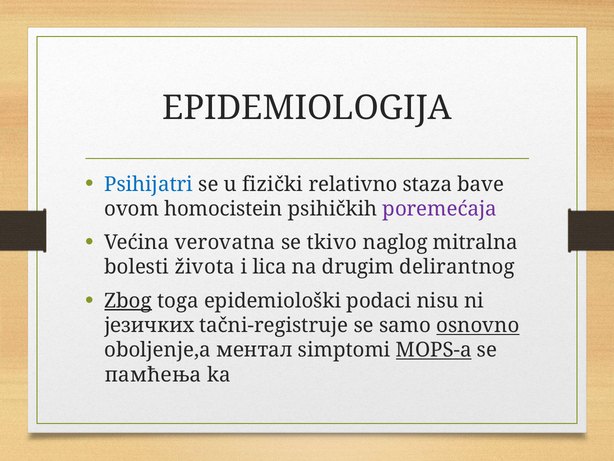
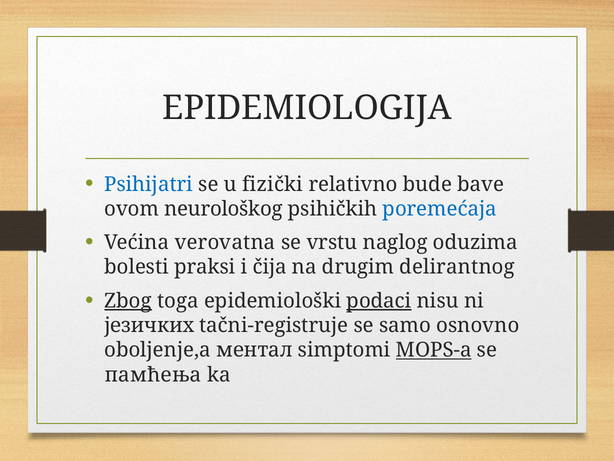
staza: staza -> bude (427, 184)
homocistein: homocistein -> neurološkog (224, 209)
poremećaja colour: purple -> blue (440, 209)
tkivo: tkivo -> vrstu (332, 242)
mitralna: mitralna -> oduzima (475, 242)
života: života -> praksi (205, 267)
lica: lica -> čija (270, 267)
podaci underline: none -> present (379, 301)
osnovno underline: present -> none (478, 325)
